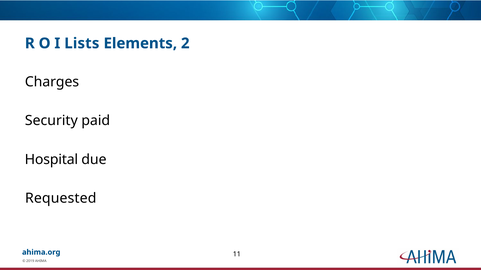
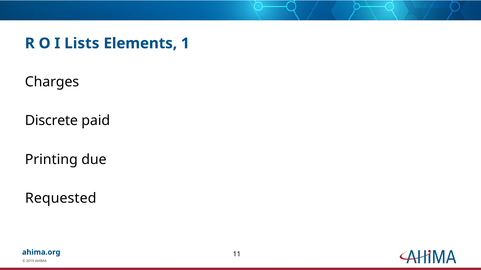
2: 2 -> 1 (185, 43)
Security: Security -> Discrete (51, 121)
Hospital: Hospital -> Printing (51, 160)
